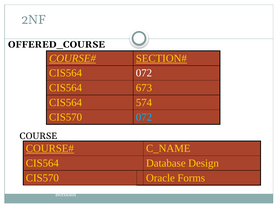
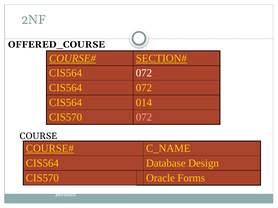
673: 673 -> 072 (144, 88)
574: 574 -> 014 (144, 103)
072 colour: light blue -> pink (144, 117)
